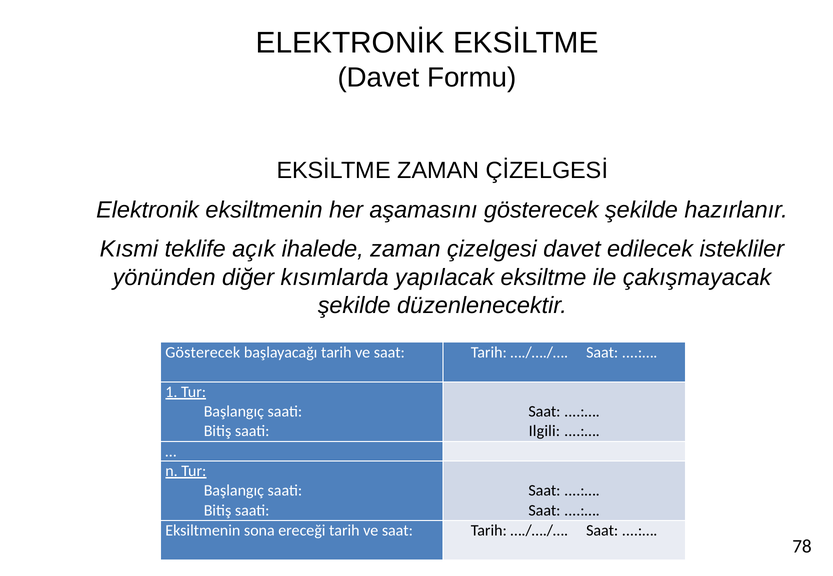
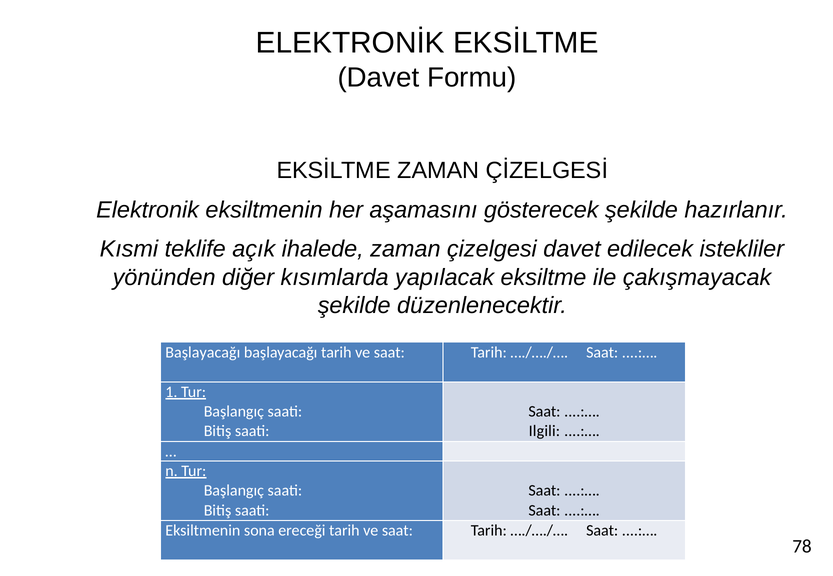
Gösterecek: Gösterecek -> Başlayacağı (203, 353)
